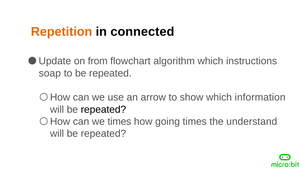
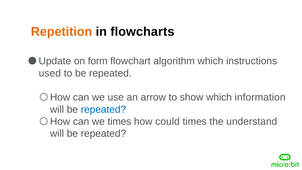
connected: connected -> flowcharts (142, 32)
from: from -> form (98, 61)
soap: soap -> used (50, 73)
repeated colour: black -> blue (103, 109)
going: going -> could (167, 121)
